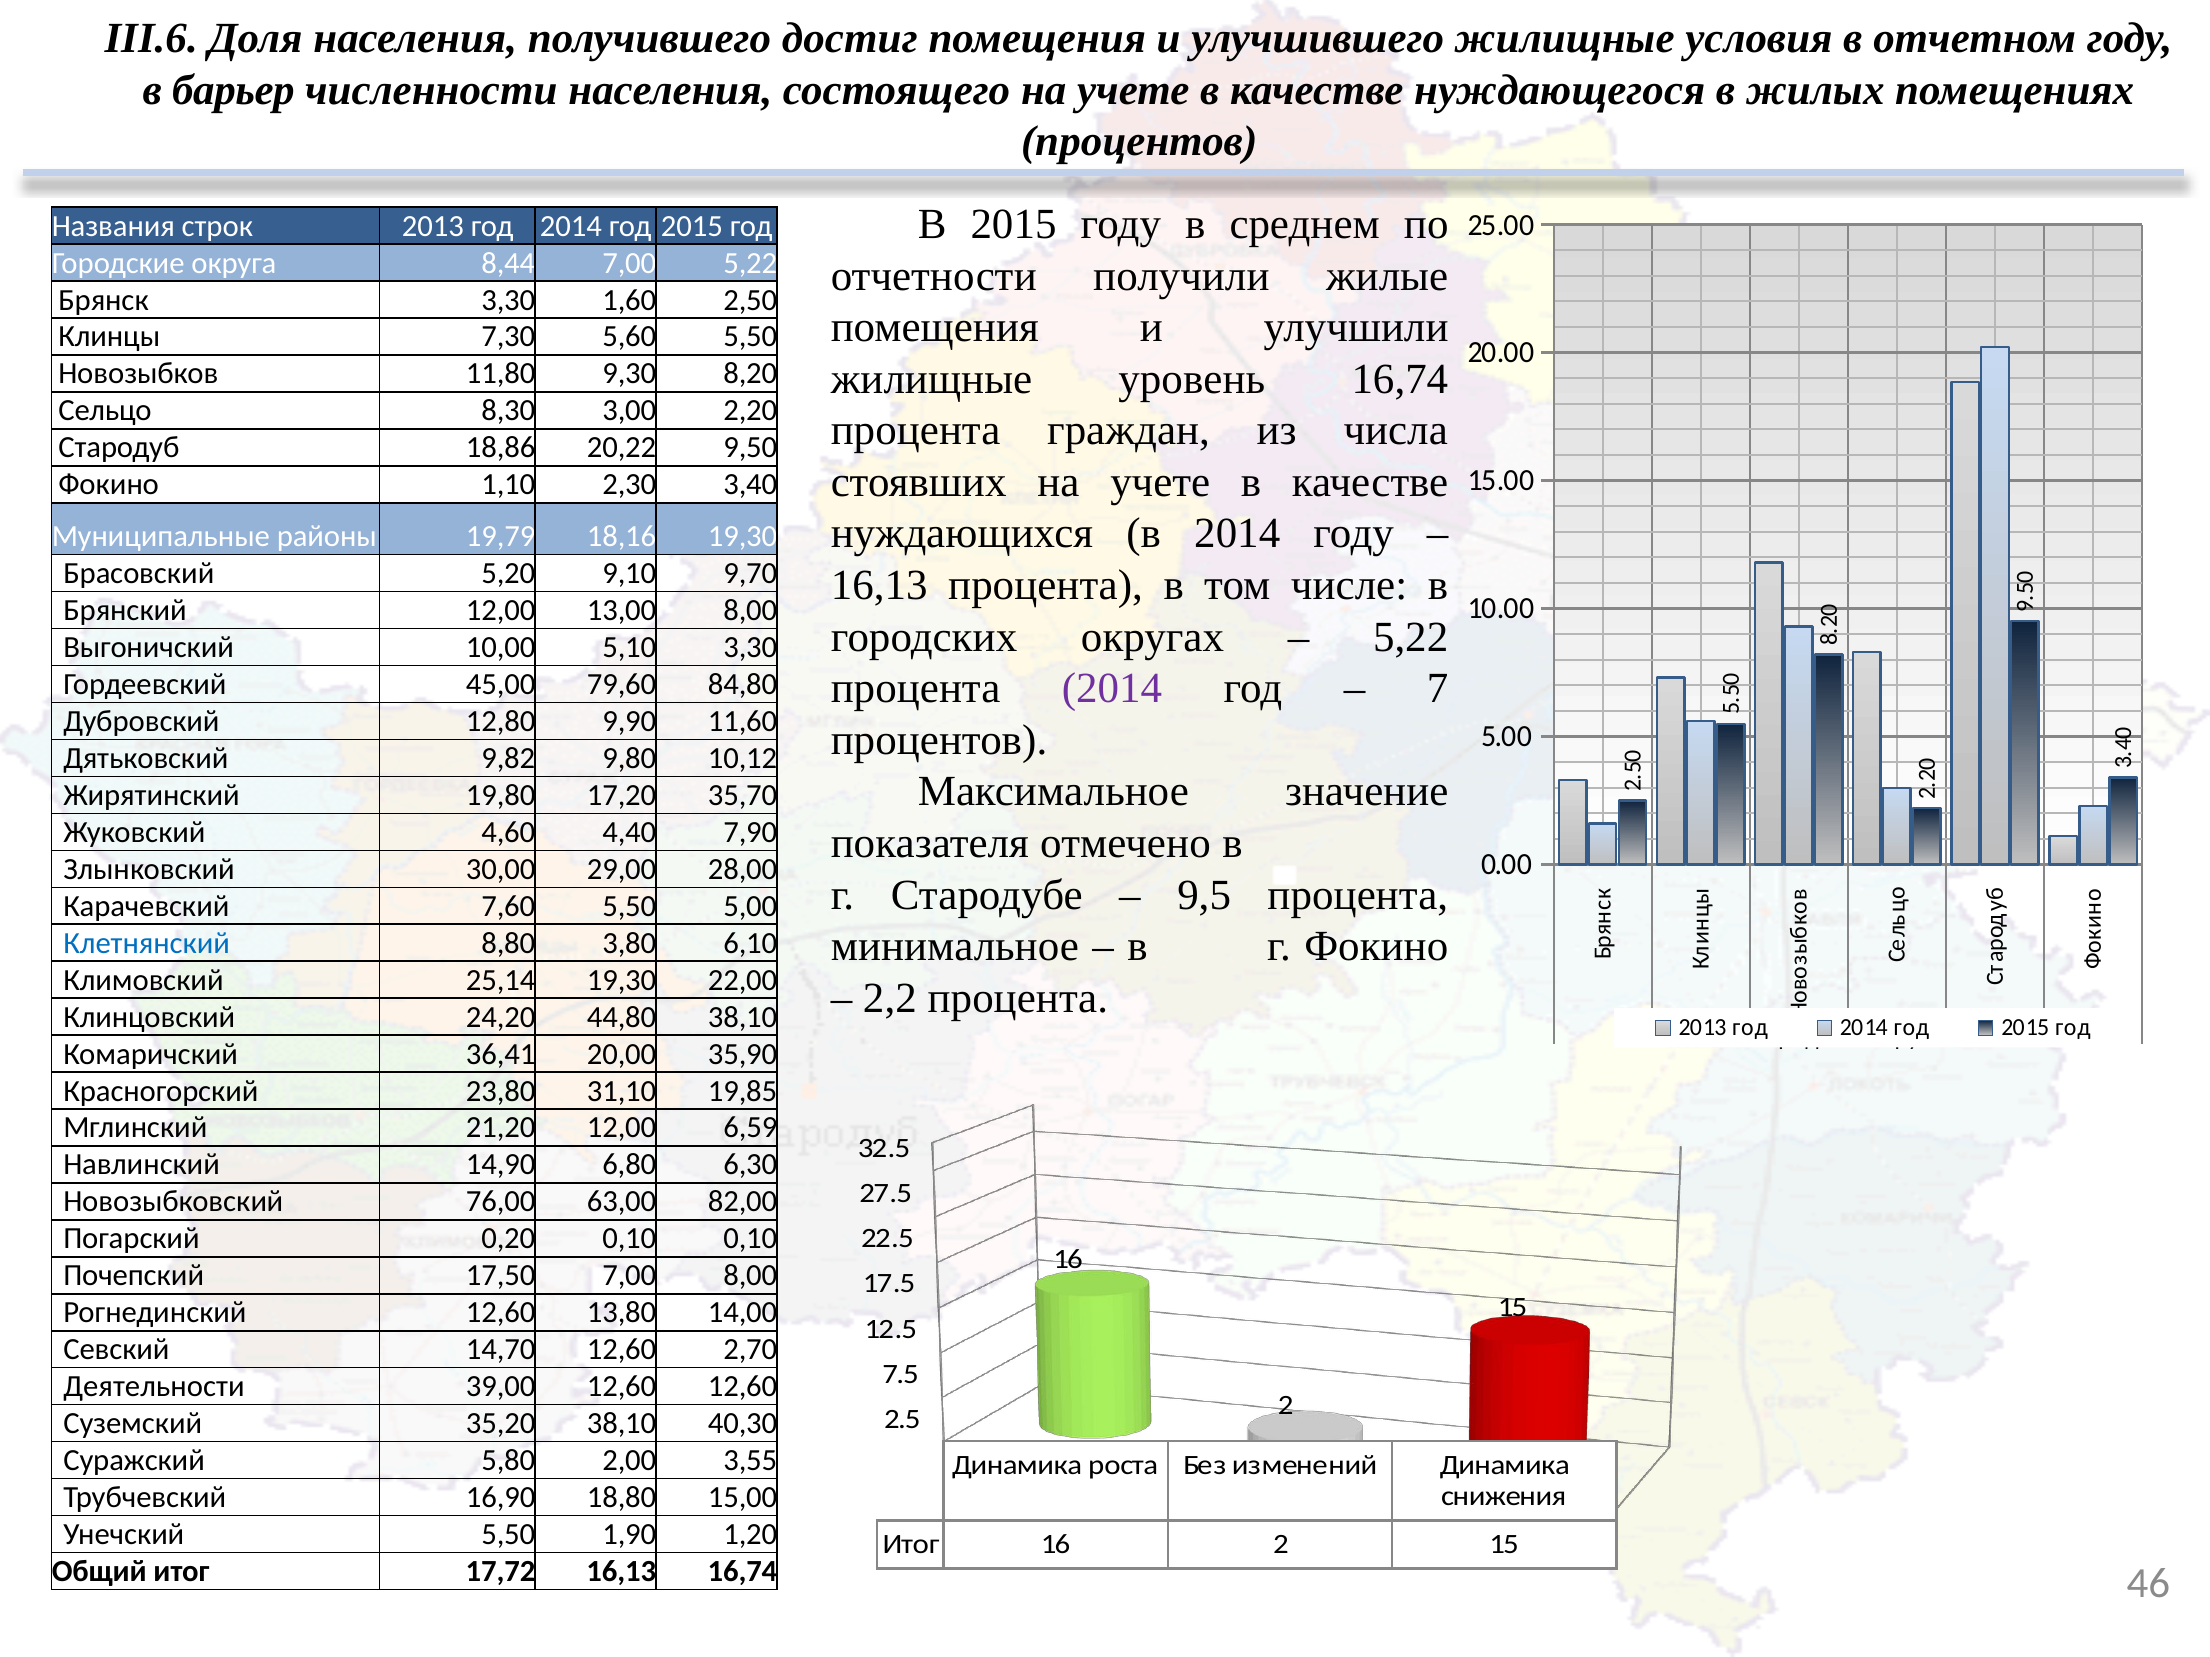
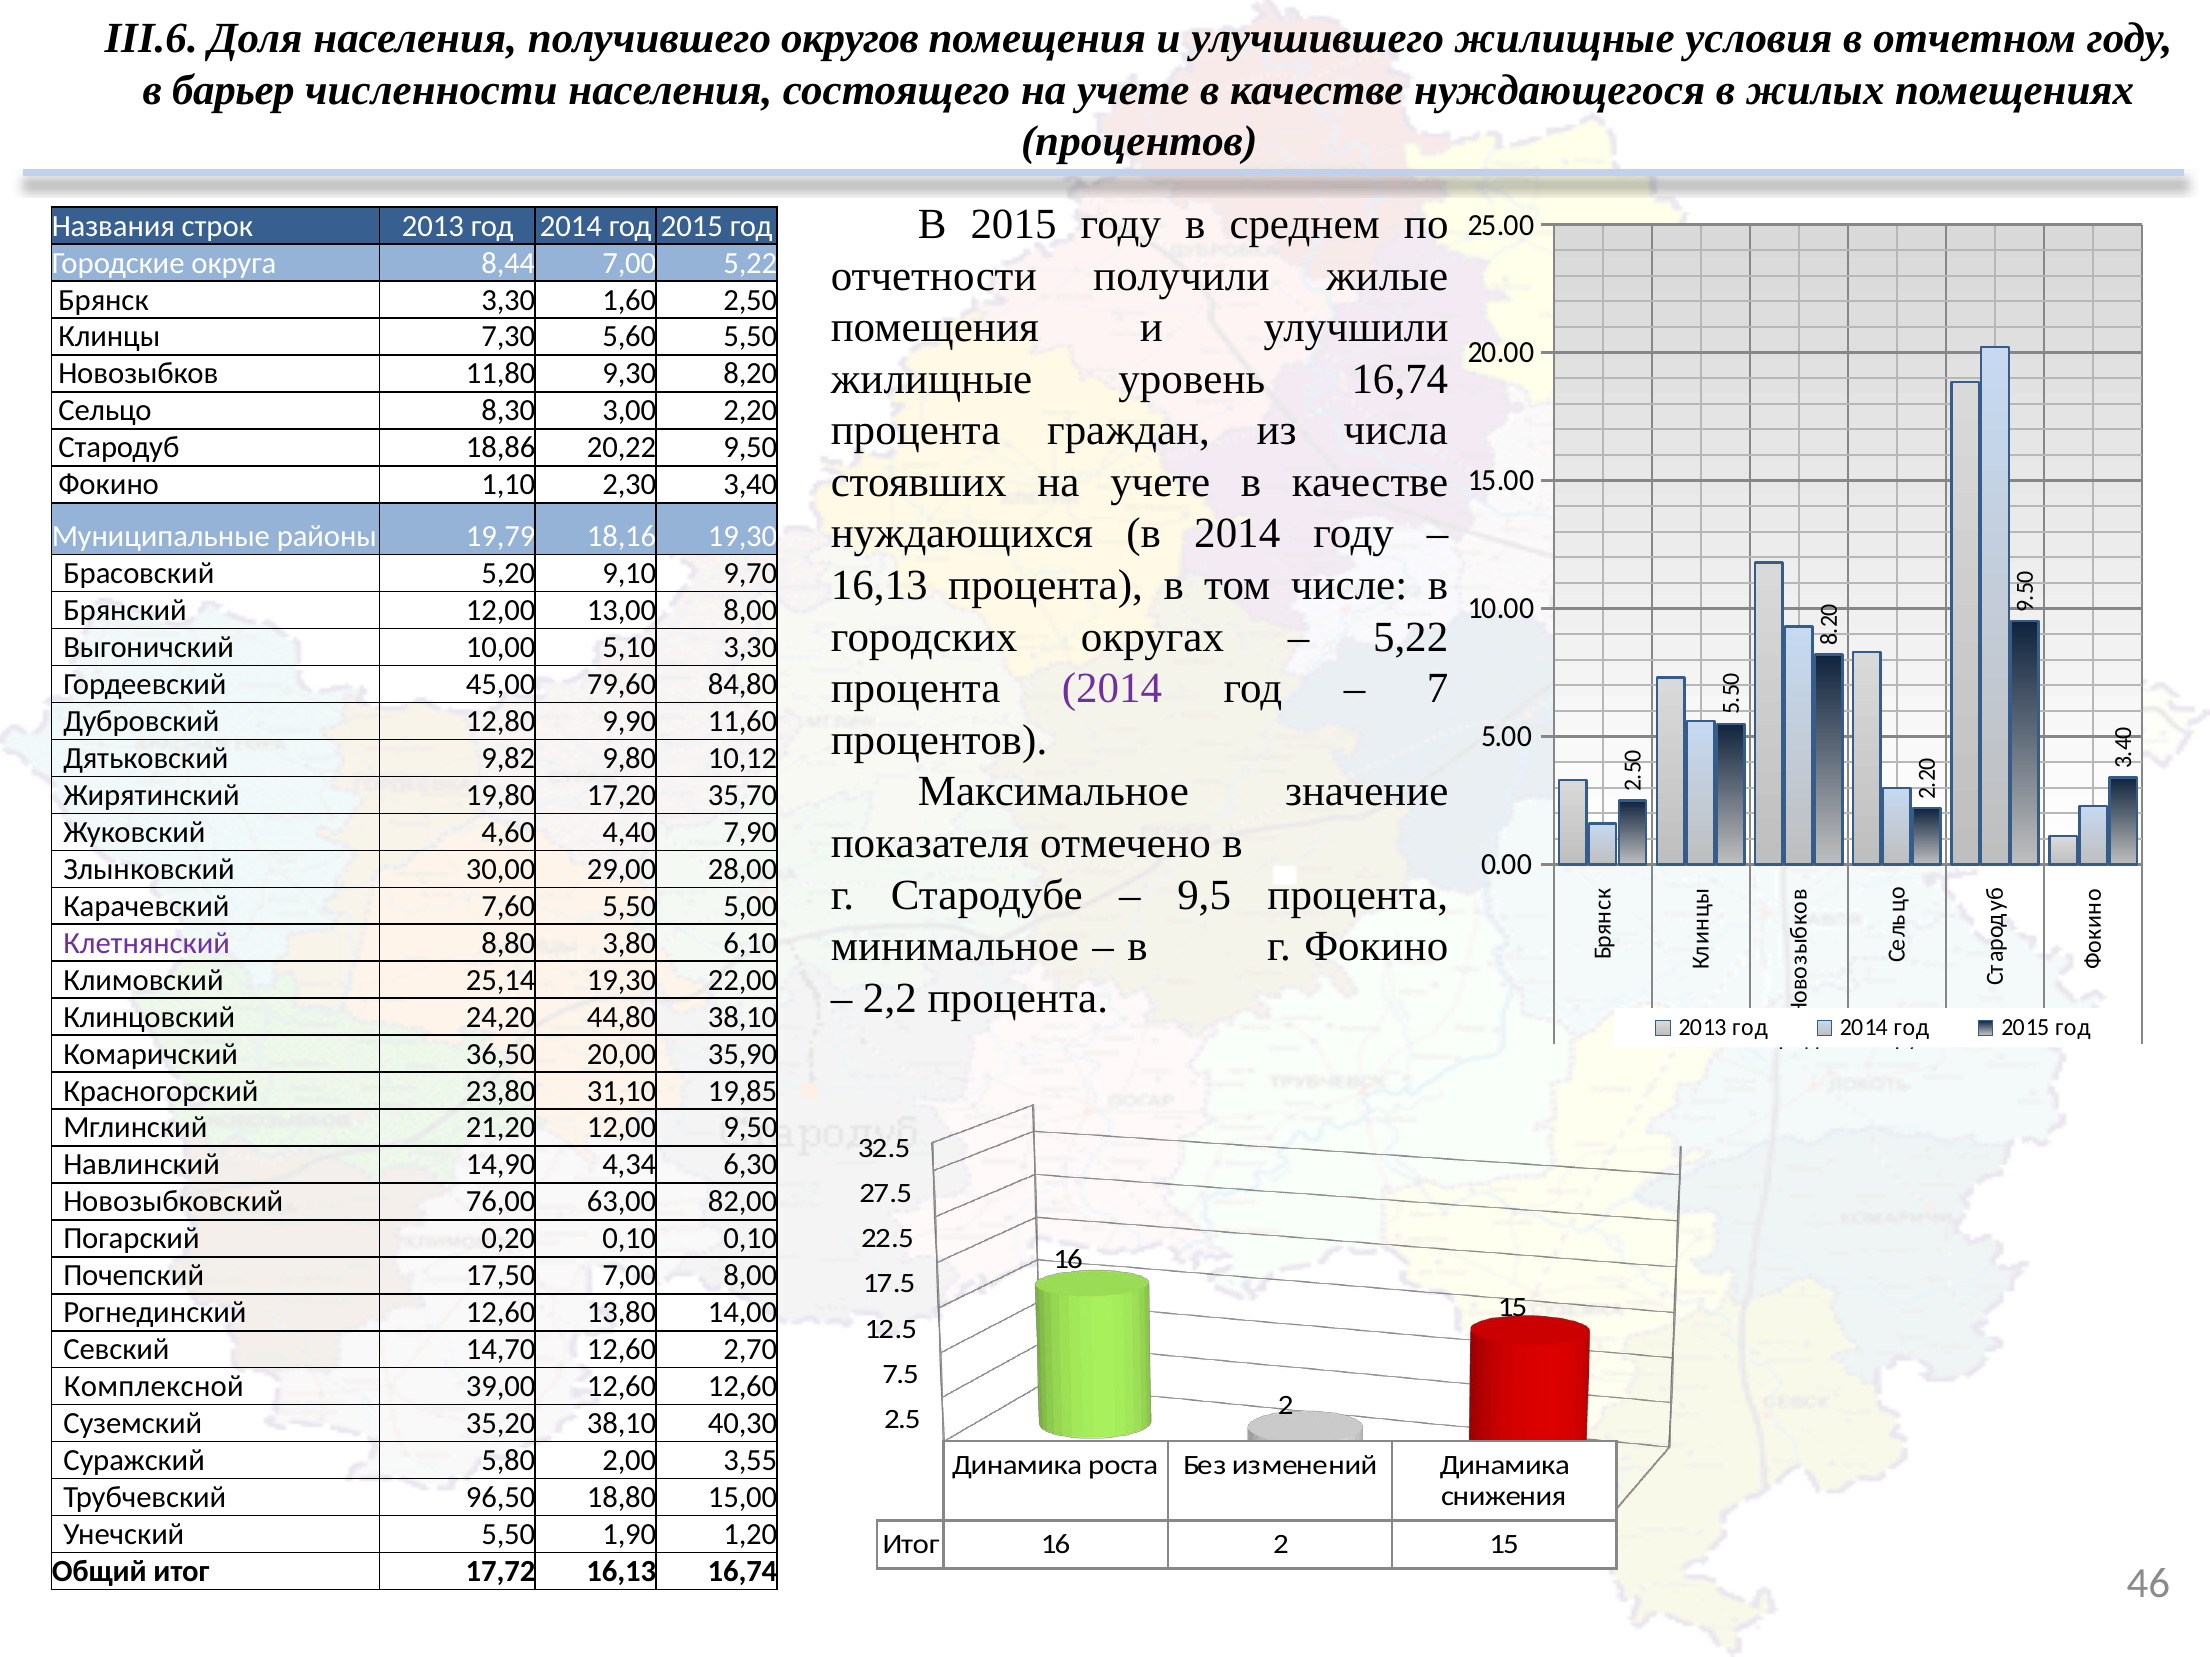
достиг: достиг -> округов (850, 38)
Клетнянский colour: blue -> purple (147, 943)
36,41: 36,41 -> 36,50 (501, 1054)
12,00 6,59: 6,59 -> 9,50 (750, 1128)
6,80: 6,80 -> 4,34 (629, 1165)
Деятельности: Деятельности -> Комплексной (154, 1387)
16,90: 16,90 -> 96,50 (501, 1498)
